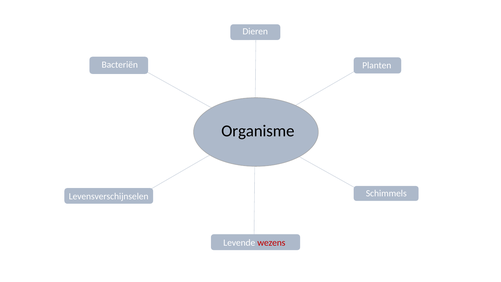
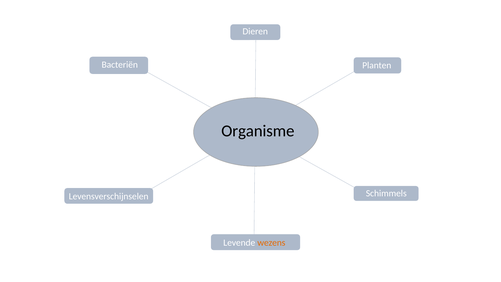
wezens colour: red -> orange (271, 243)
